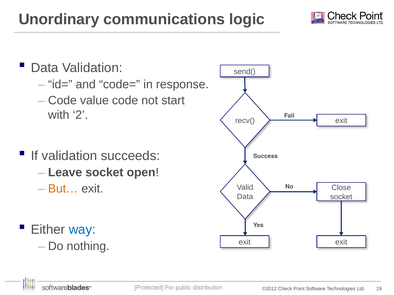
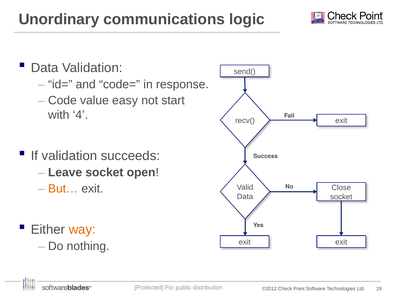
value code: code -> easy (125, 101)
2: 2 -> 4 (80, 115)
way colour: blue -> orange (82, 230)
